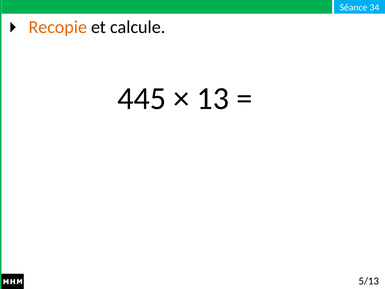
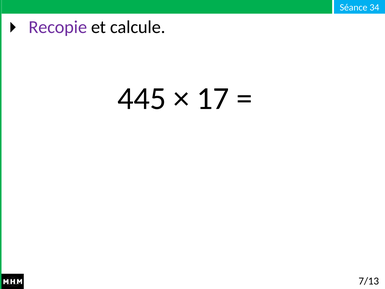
Recopie colour: orange -> purple (58, 27)
13: 13 -> 17 (213, 99)
5/13: 5/13 -> 7/13 (369, 281)
